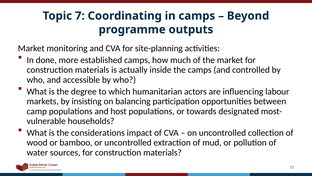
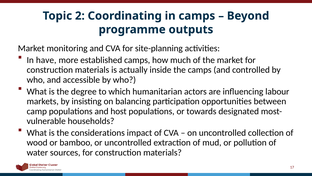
7: 7 -> 2 (80, 16)
done: done -> have (46, 60)
